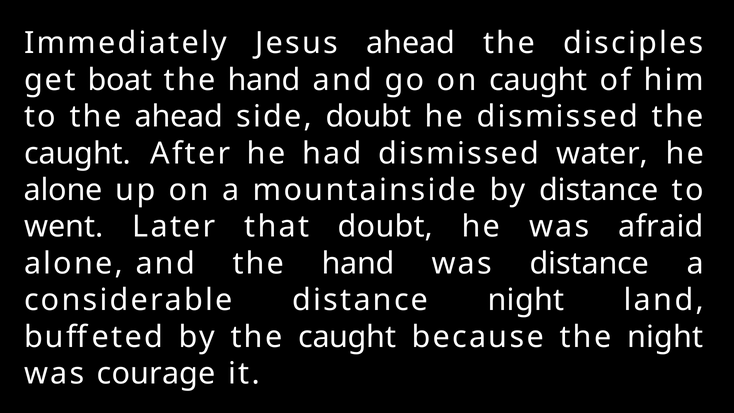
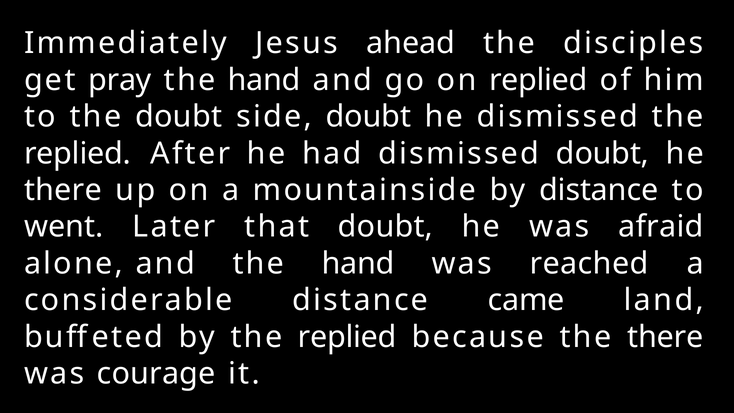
boat: boat -> pray (120, 80)
on caught: caught -> replied (538, 80)
the ahead: ahead -> doubt (179, 117)
caught: caught -> replied (78, 153)
dismissed water: water -> doubt (602, 153)
alone: alone -> there (63, 190)
was distance: distance -> reached (589, 263)
distance night: night -> came (526, 300)
by the caught: caught -> replied (347, 337)
the night: night -> there (665, 337)
